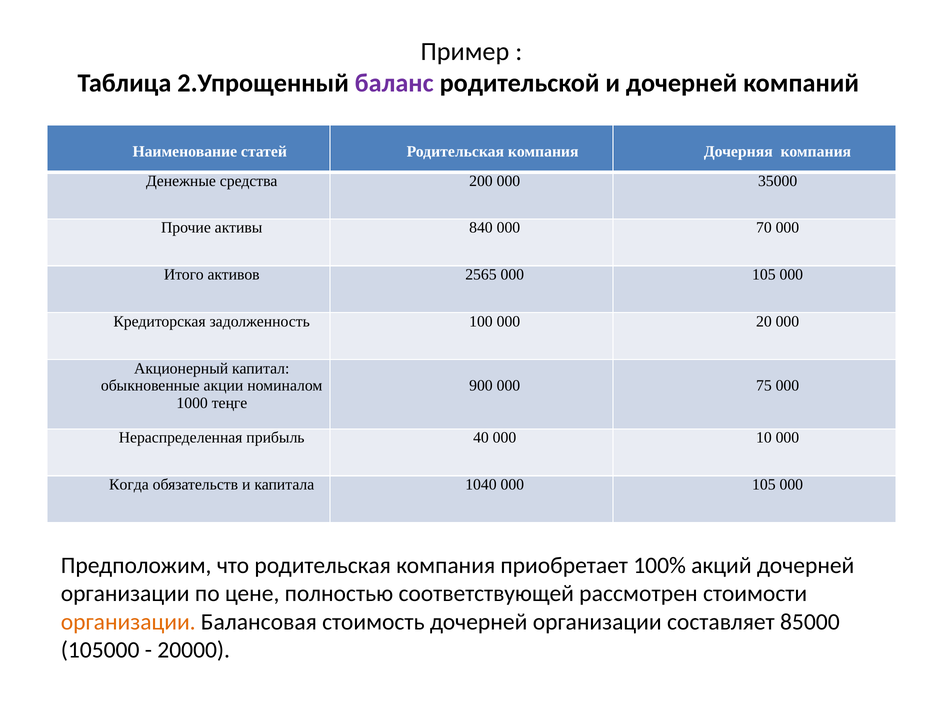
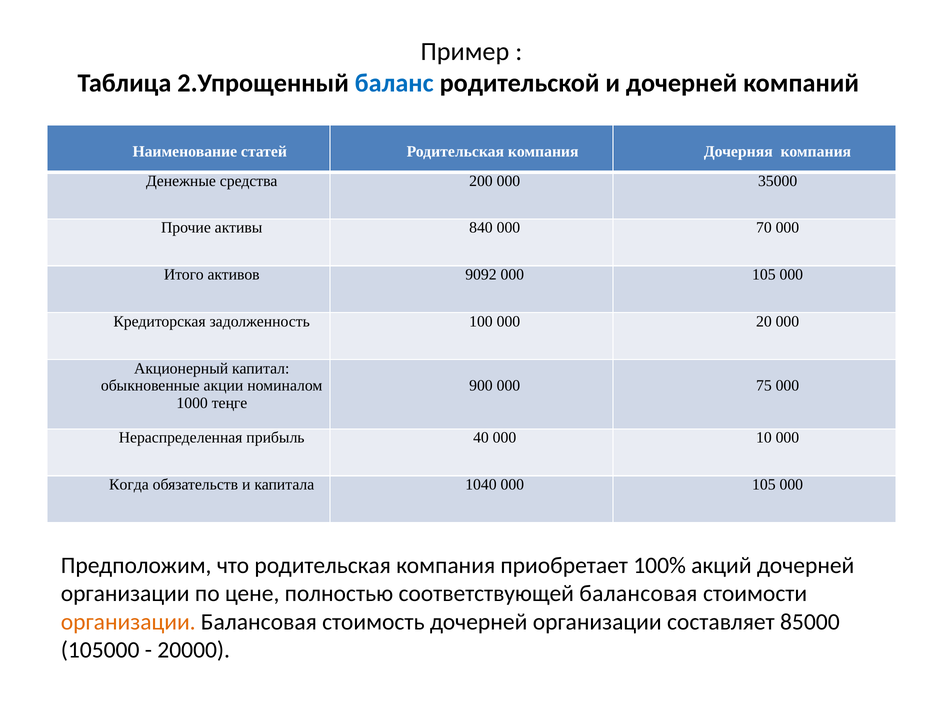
баланс colour: purple -> blue (394, 83)
2565: 2565 -> 9092 (481, 275)
соответствующей рассмотрен: рассмотрен -> балансовая (638, 594)
